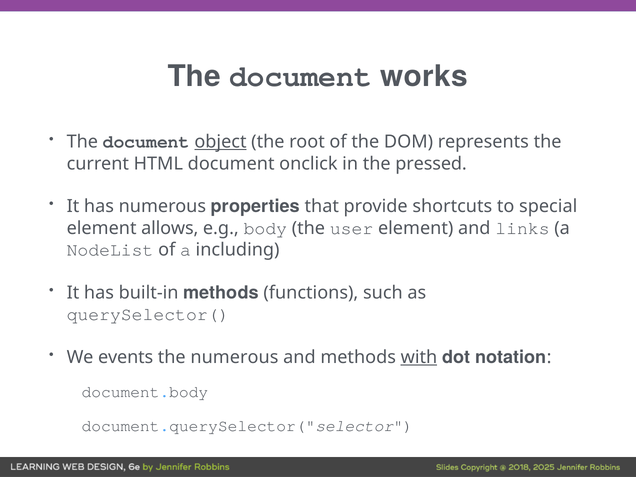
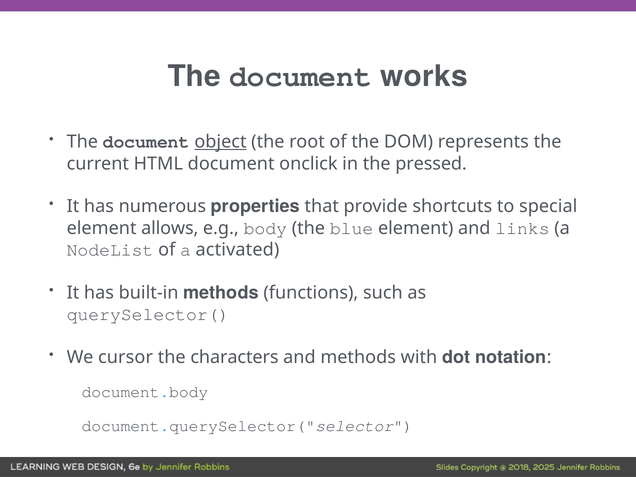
user: user -> blue (352, 228)
including: including -> activated (238, 250)
events: events -> cursor (125, 357)
the numerous: numerous -> characters (235, 357)
with underline: present -> none (419, 357)
